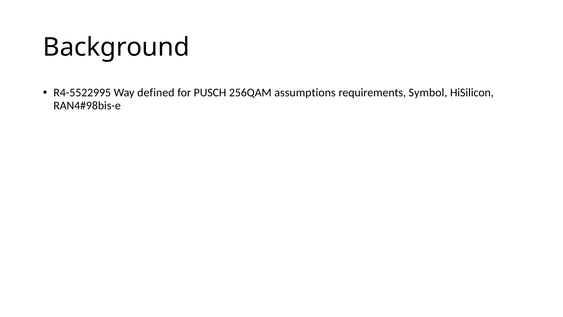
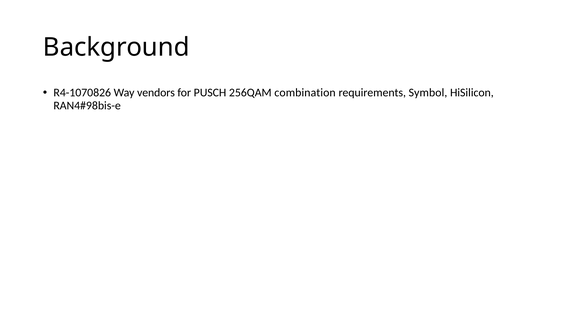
R4-5522995: R4-5522995 -> R4-1070826 (82, 93)
defined: defined -> vendors (156, 93)
assumptions: assumptions -> combination (305, 93)
